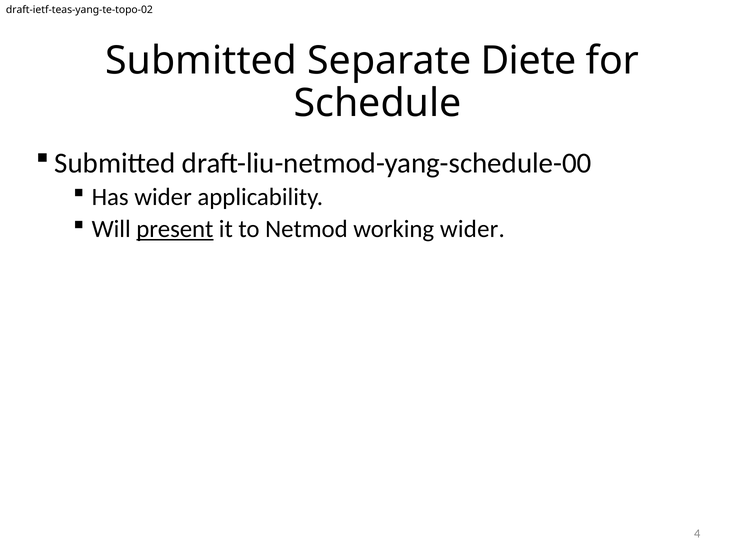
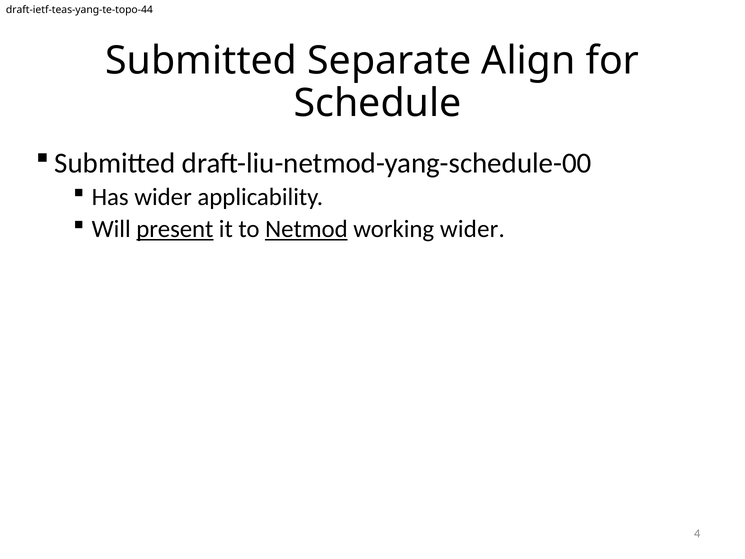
draft-ietf-teas-yang-te-topo-02: draft-ietf-teas-yang-te-topo-02 -> draft-ietf-teas-yang-te-topo-44 (79, 10)
Diete: Diete -> Align (528, 61)
Netmod underline: none -> present (306, 229)
